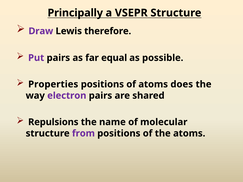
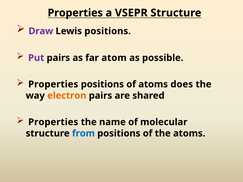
Principally: Principally -> Properties (75, 13)
Lewis therefore: therefore -> positions (108, 31)
equal: equal -> atom (114, 58)
electron colour: purple -> orange (67, 96)
Repulsions: Repulsions -> Properties (53, 122)
from colour: purple -> blue (83, 134)
